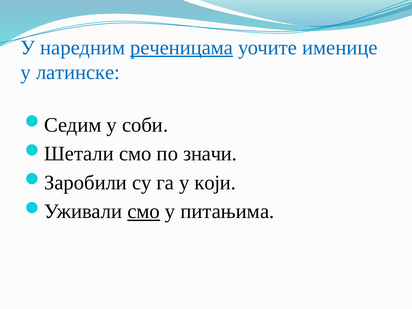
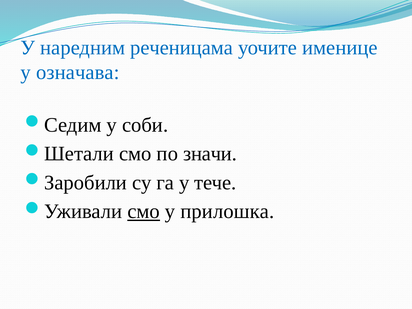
реченицама underline: present -> none (182, 48)
латинске: латинске -> означава (78, 72)
који: који -> тече (215, 183)
питањима: питањима -> прилошка (227, 212)
